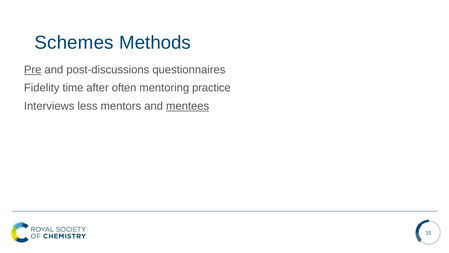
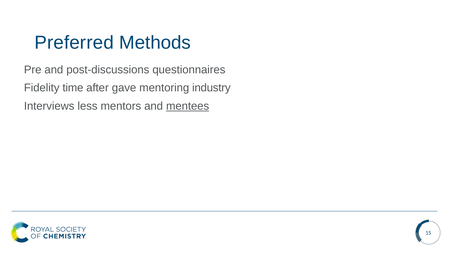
Schemes: Schemes -> Preferred (74, 43)
Pre underline: present -> none (33, 70)
often: often -> gave (124, 88)
practice: practice -> industry (211, 88)
